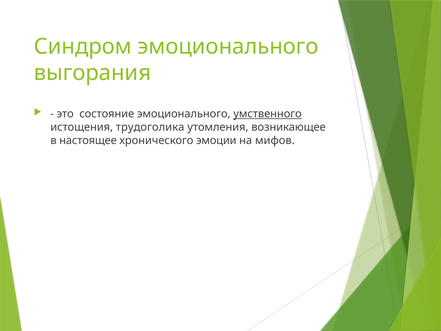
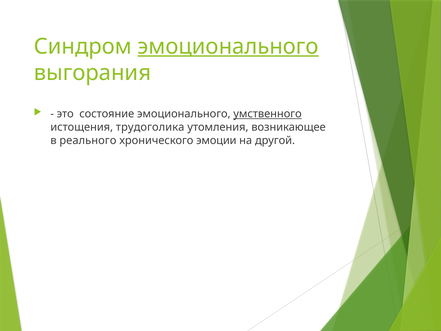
эмоционального underline: none -> present (228, 46)
настоящее: настоящее -> реального (88, 140)
мифов: мифов -> другой (275, 140)
